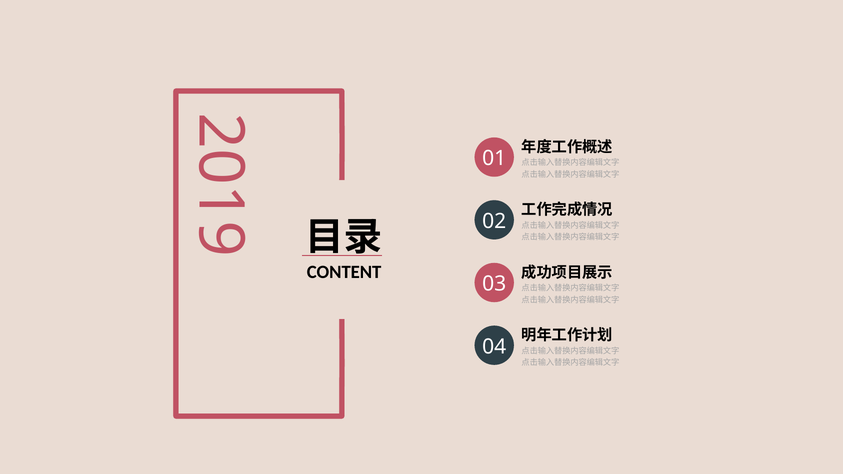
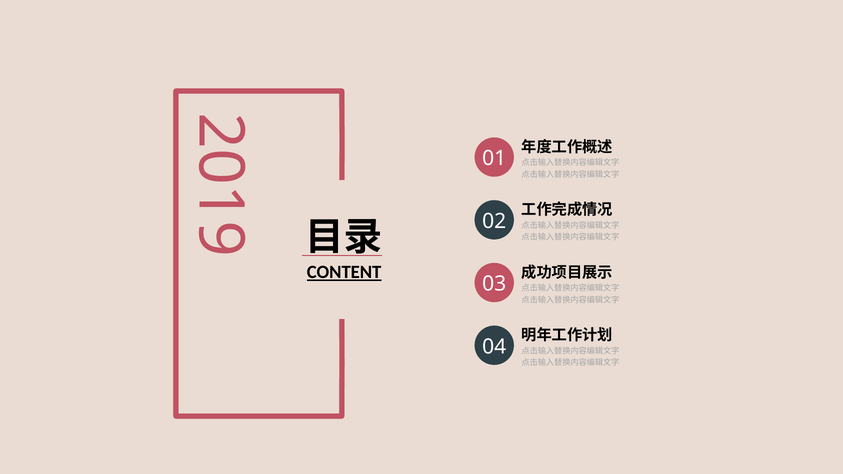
CONTENT underline: none -> present (344, 272)
